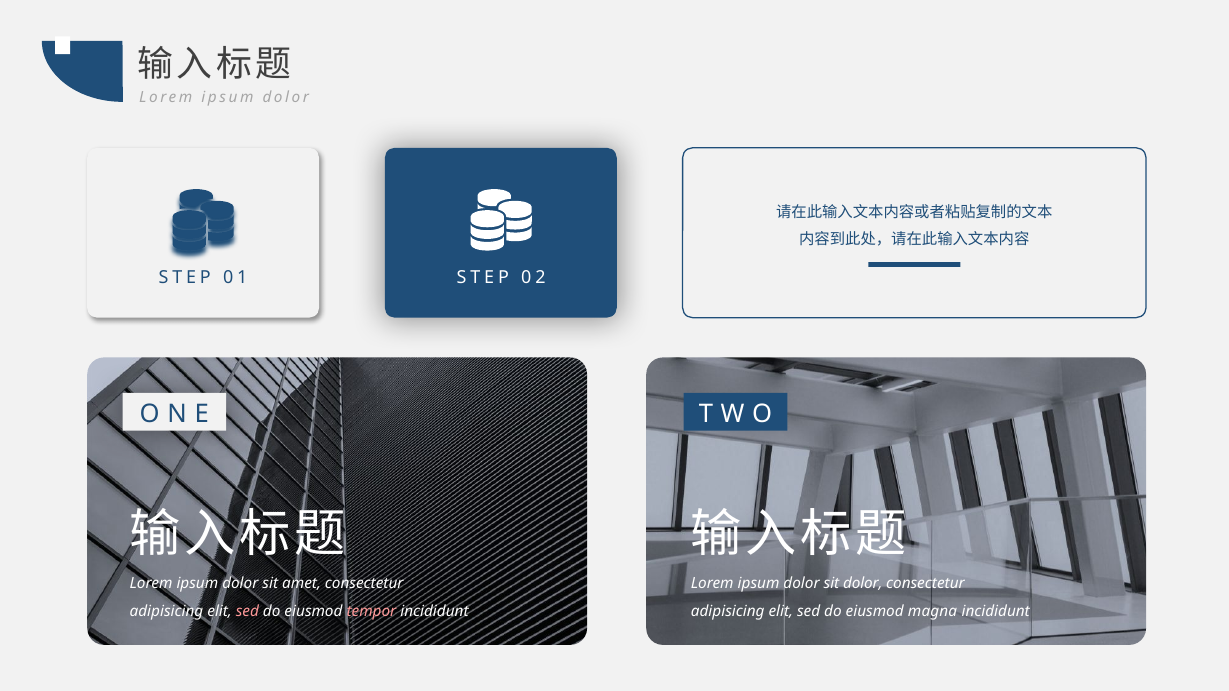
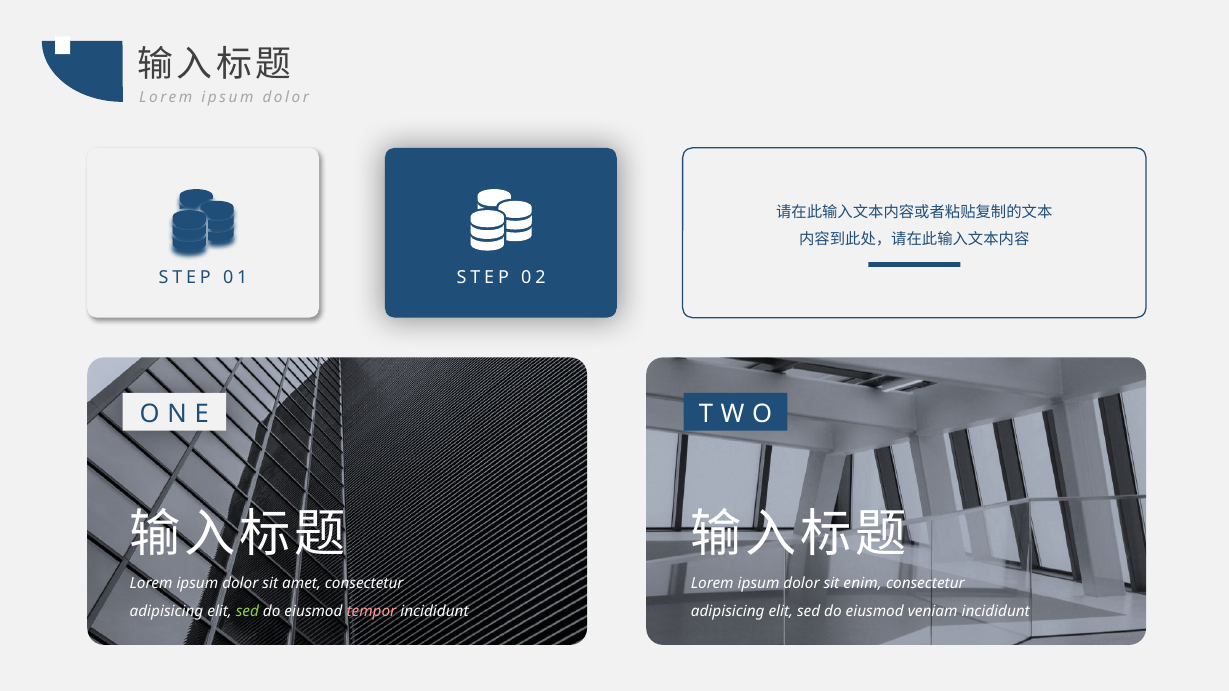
sit dolor: dolor -> enim (863, 584)
sed colour: pink -> light green (247, 611)
magna: magna -> veniam (933, 611)
